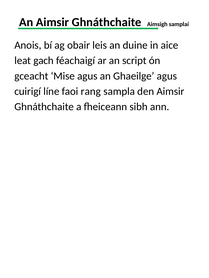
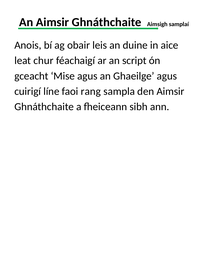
gach: gach -> chur (43, 61)
